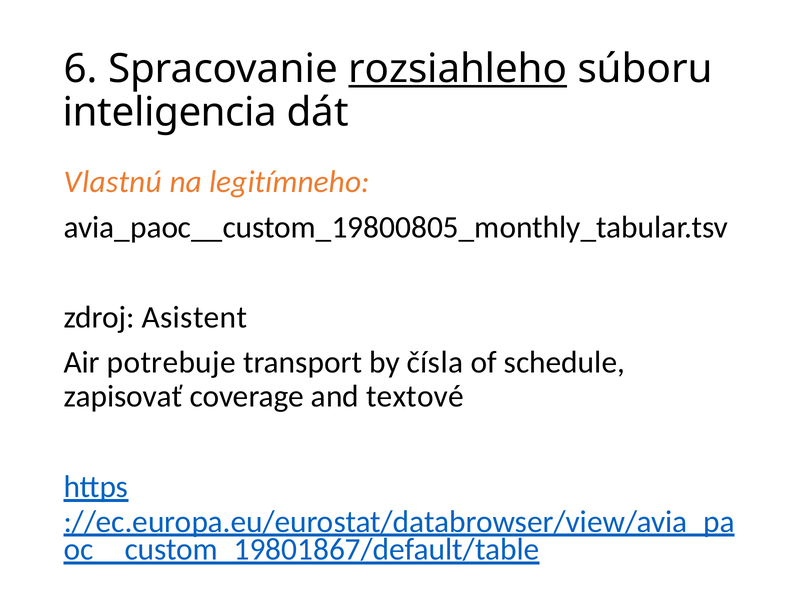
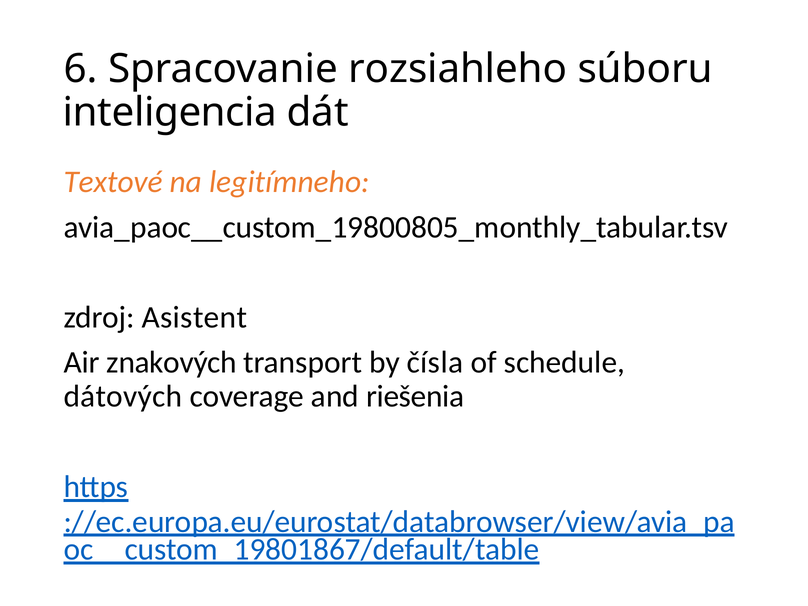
rozsiahleho underline: present -> none (458, 69)
Vlastnú: Vlastnú -> Textové (113, 182)
potrebuje: potrebuje -> znakových (172, 362)
zapisovať: zapisovať -> dátových (123, 396)
textové: textové -> riešenia (415, 396)
